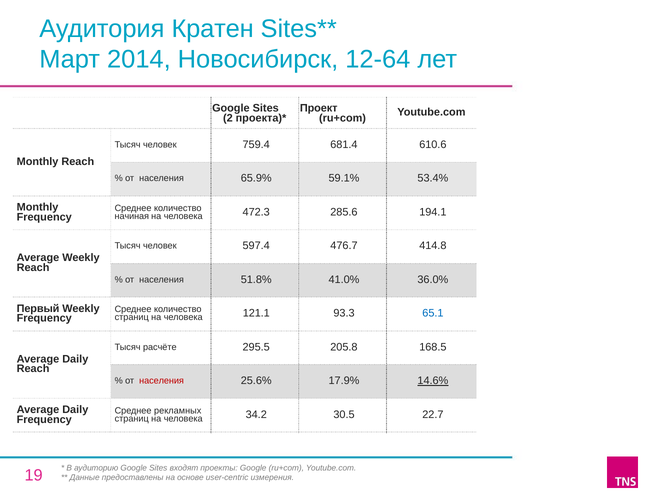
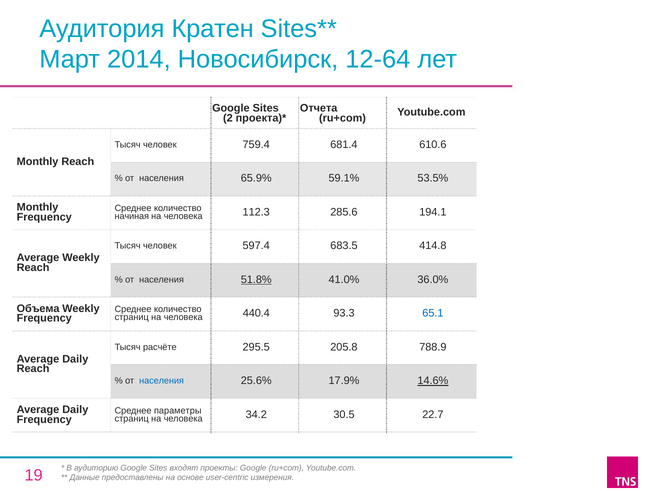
Проект: Проект -> Отчета (319, 108)
53.4%: 53.4% -> 53.5% (433, 178)
472.3: 472.3 -> 112.3 (256, 212)
476.7: 476.7 -> 683.5 (344, 246)
51.8% underline: none -> present (256, 280)
Первый: Первый -> Объема (38, 309)
121.1: 121.1 -> 440.4 (256, 313)
168.5: 168.5 -> 788.9 (433, 347)
населения colour: red -> blue (162, 381)
рекламных: рекламных -> параметры (178, 411)
